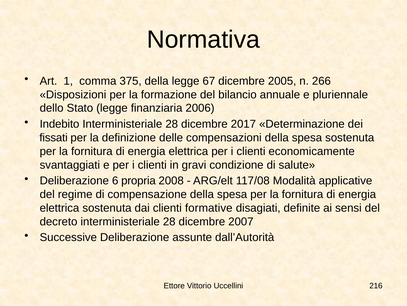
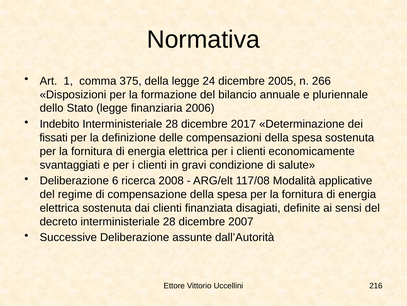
67: 67 -> 24 (209, 81)
propria: propria -> ricerca (138, 180)
formative: formative -> finanziata (209, 208)
